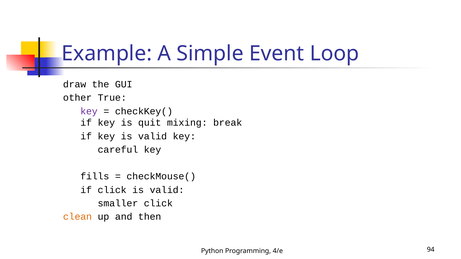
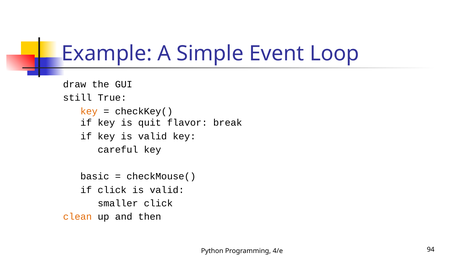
other: other -> still (77, 98)
key colour: purple -> orange (89, 111)
mixing: mixing -> flavor (187, 123)
fills: fills -> basic (95, 177)
